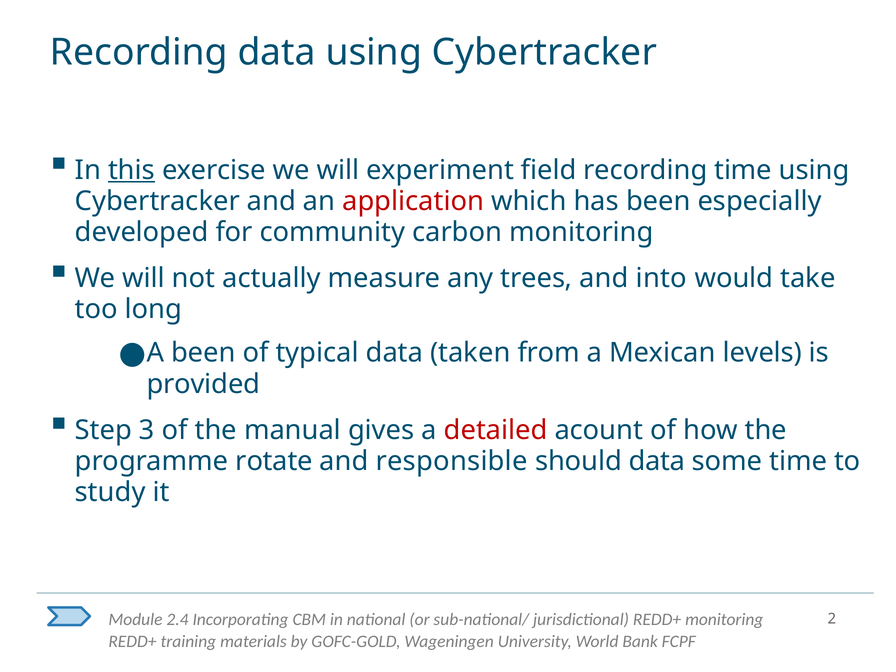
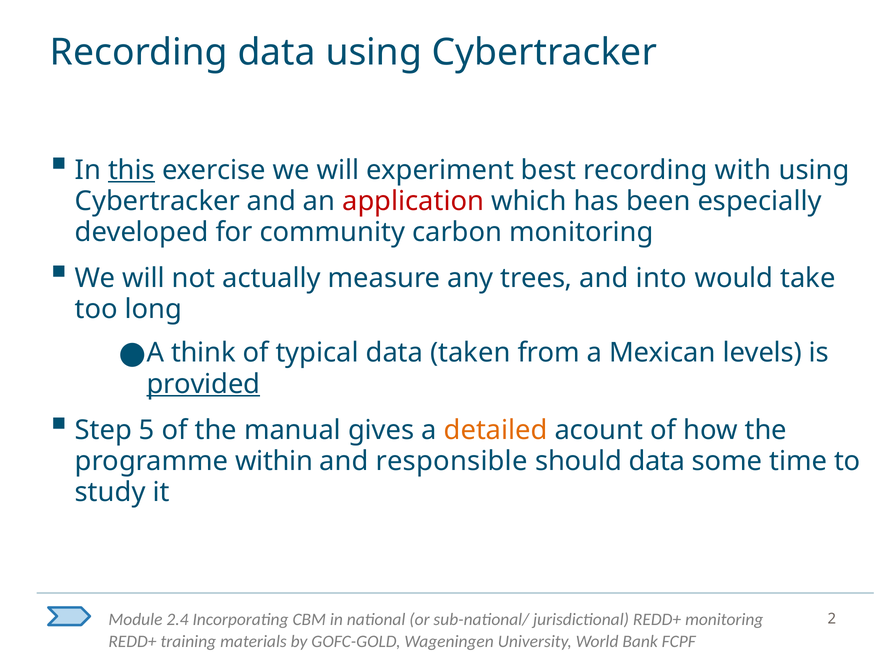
field: field -> best (549, 170)
recording time: time -> with (743, 170)
A been: been -> think (203, 353)
provided underline: none -> present (203, 384)
3: 3 -> 5 (147, 430)
detailed colour: red -> orange (496, 430)
rotate: rotate -> within (274, 461)
